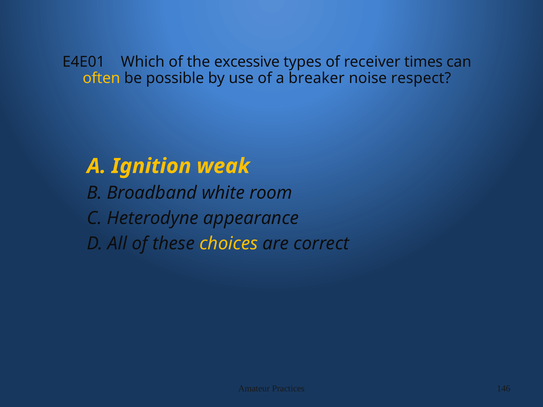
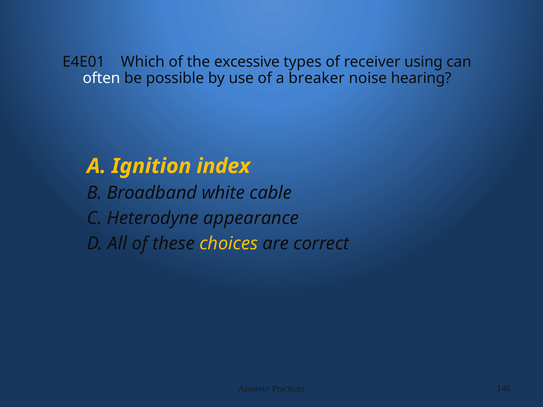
times: times -> using (423, 62)
often colour: yellow -> white (101, 78)
respect: respect -> hearing (421, 78)
weak: weak -> index (223, 166)
room: room -> cable (271, 193)
